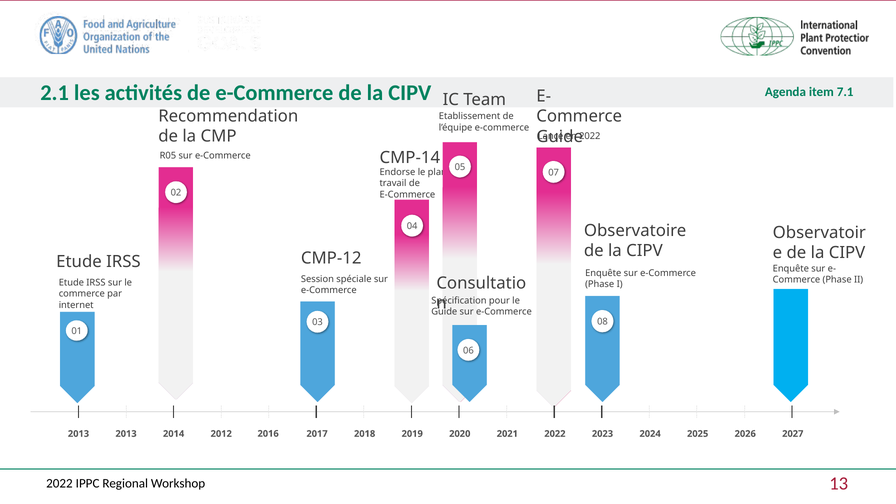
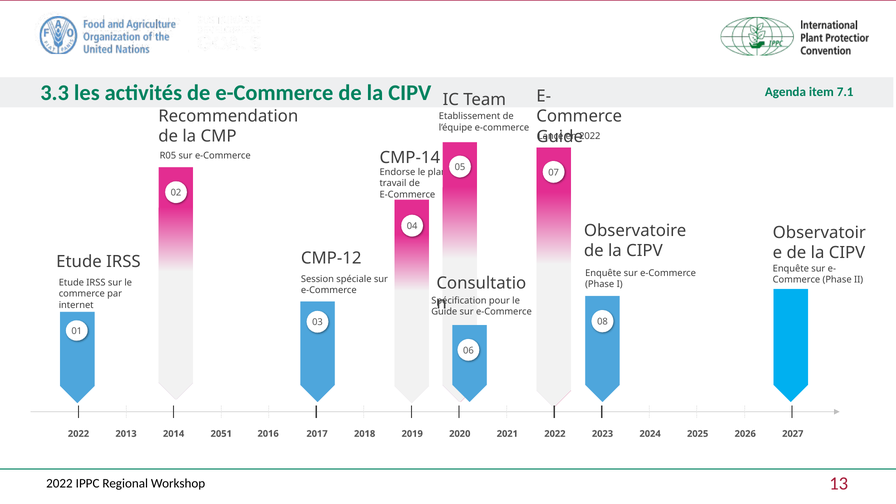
2.1: 2.1 -> 3.3 (55, 93)
2013: 2013 -> 2022 (78, 434)
2012: 2012 -> 2051 (221, 434)
